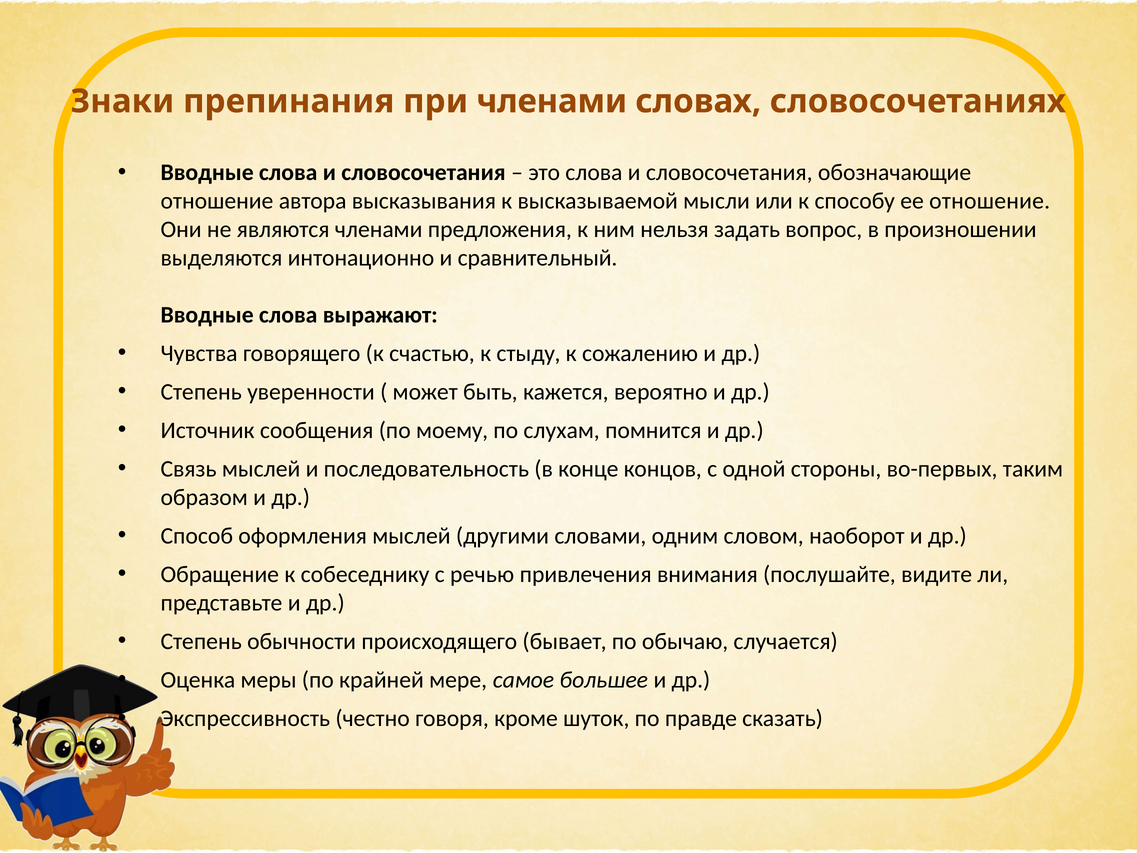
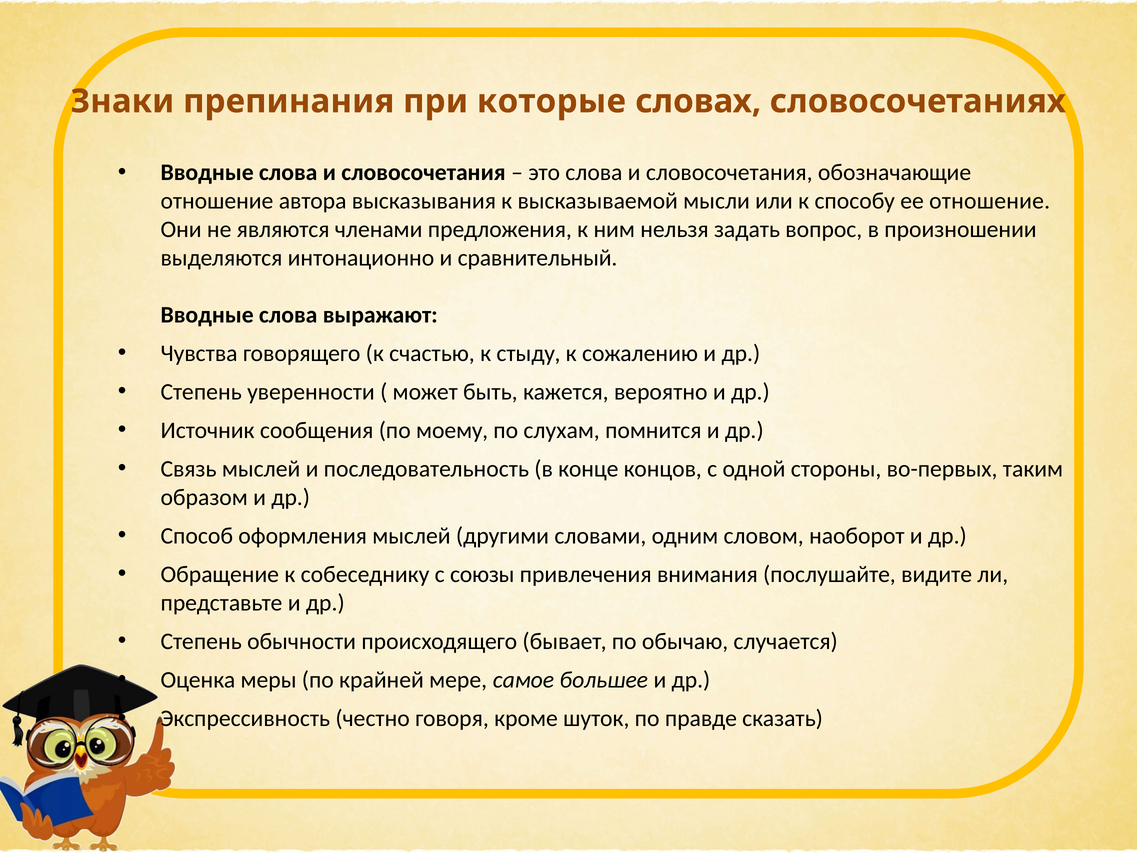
при членами: членами -> которые (551, 101)
речью: речью -> союзы (482, 574)
